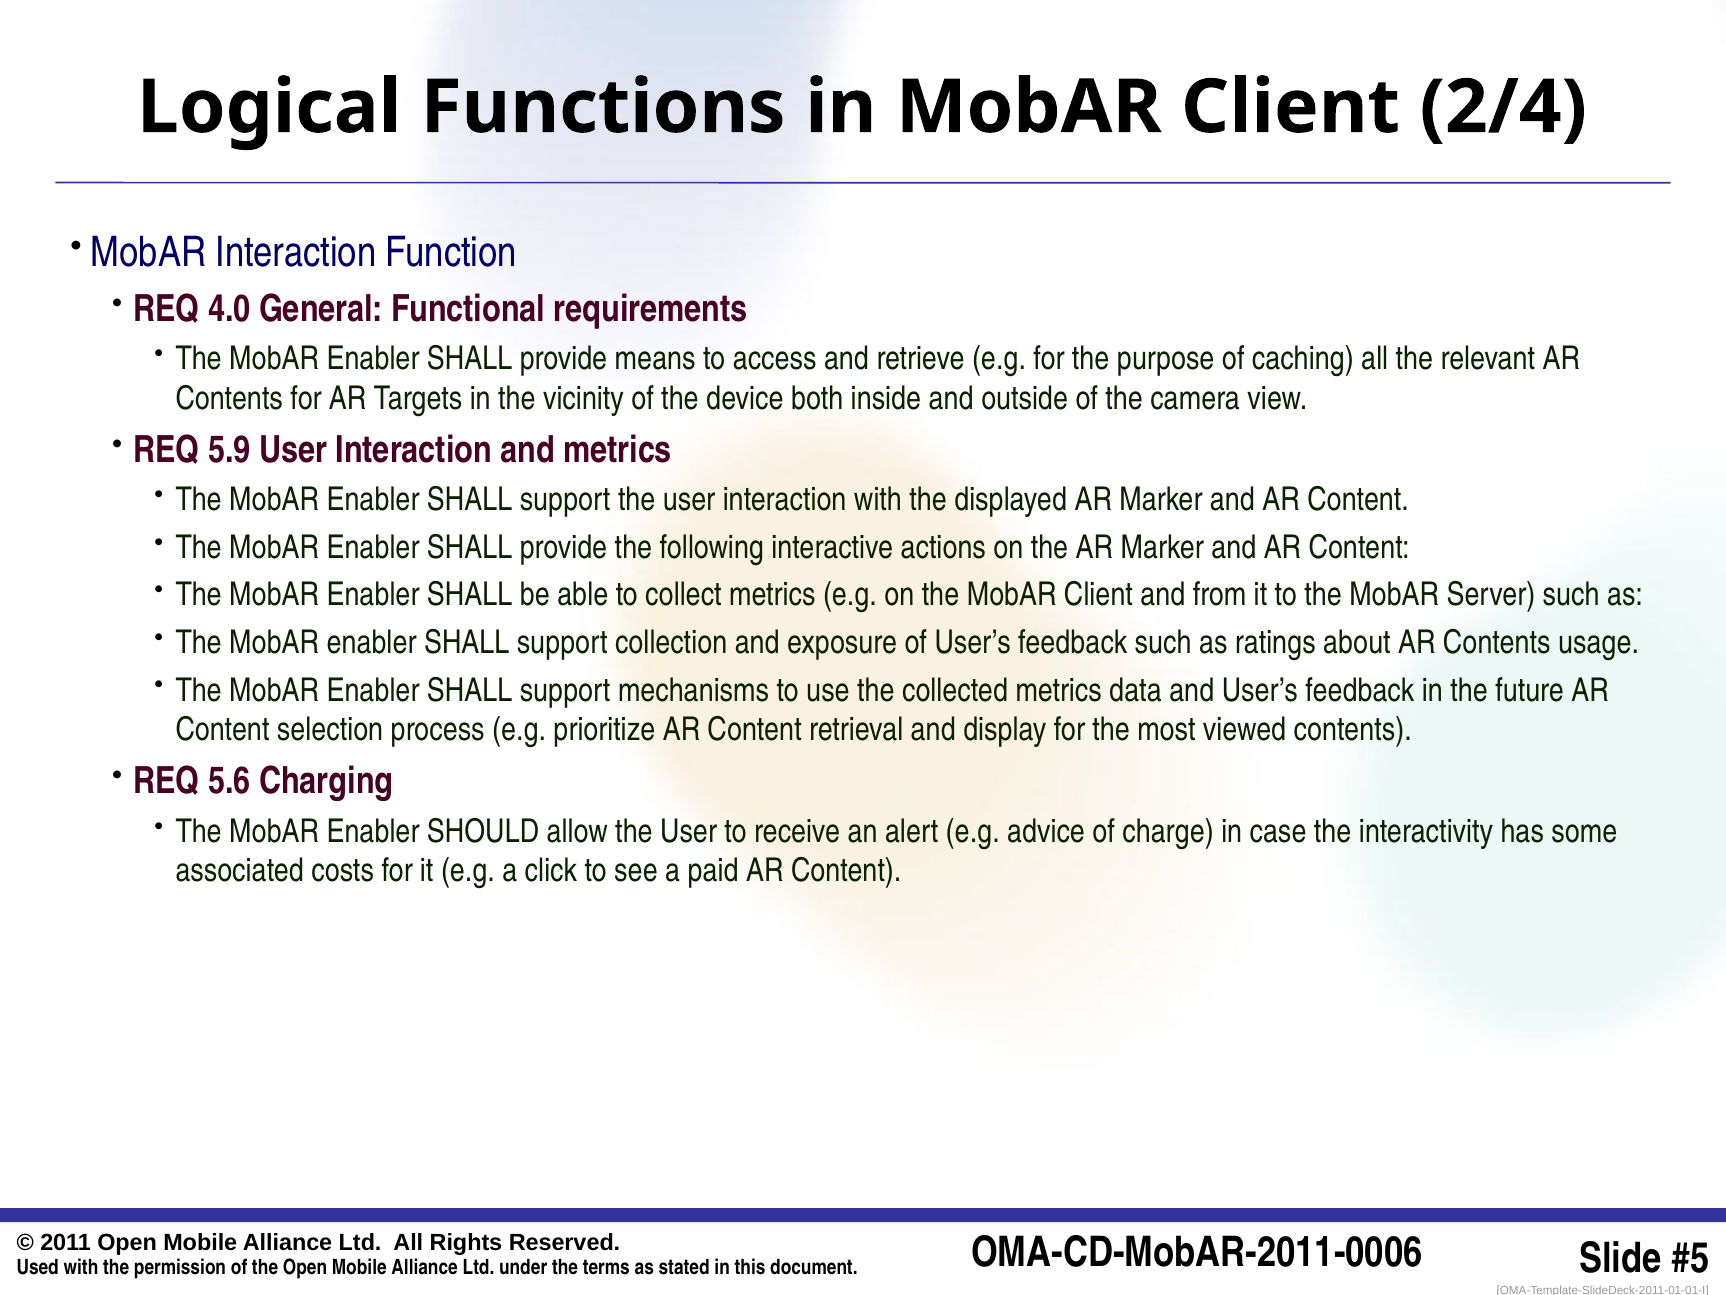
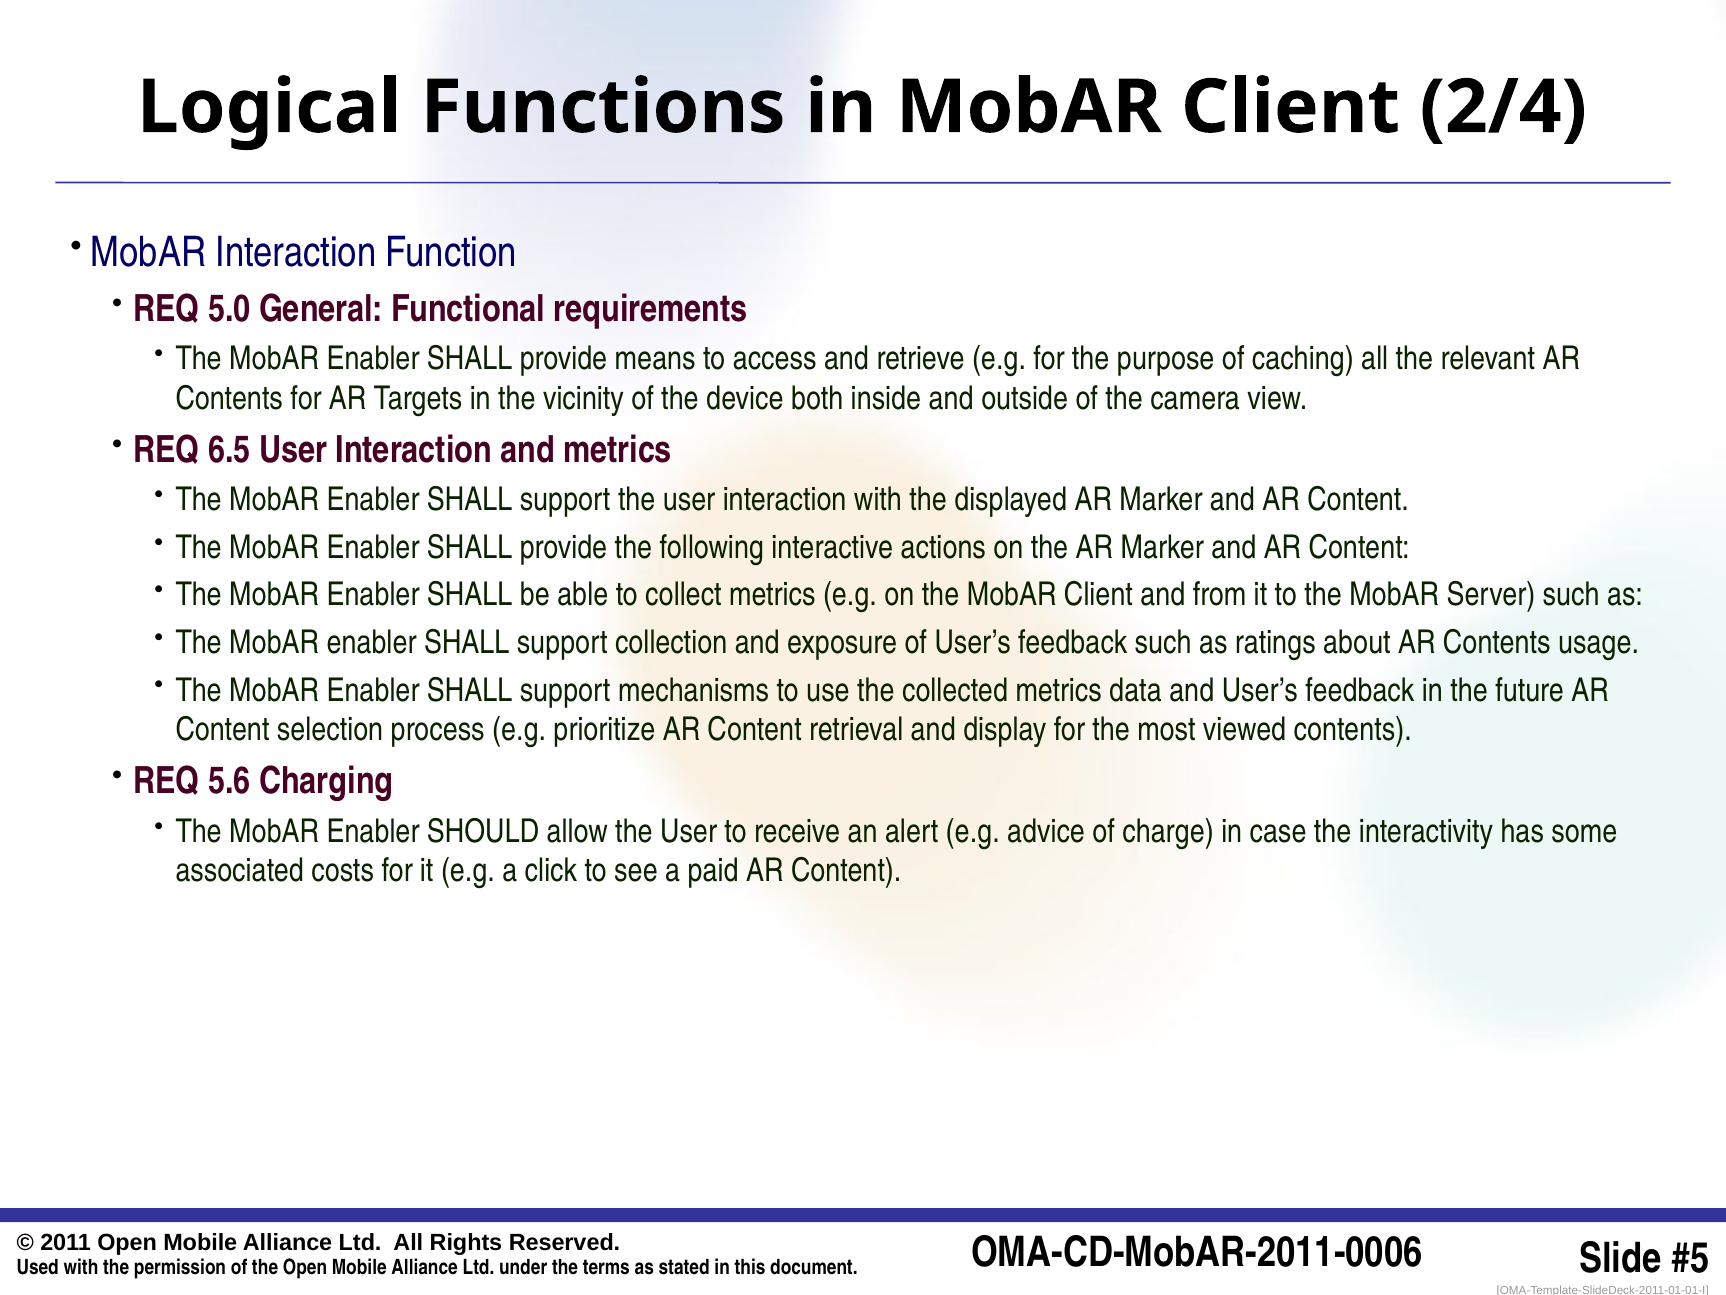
4.0: 4.0 -> 5.0 (229, 309)
5.9: 5.9 -> 6.5 (229, 450)
